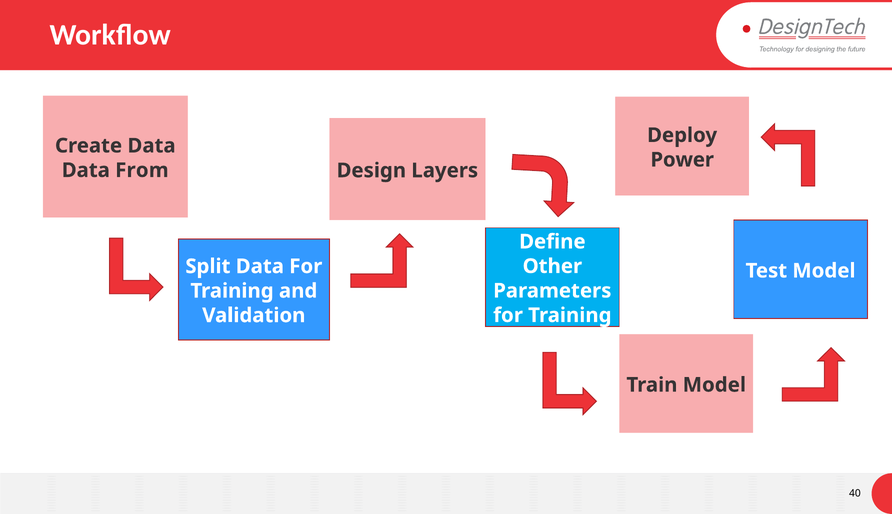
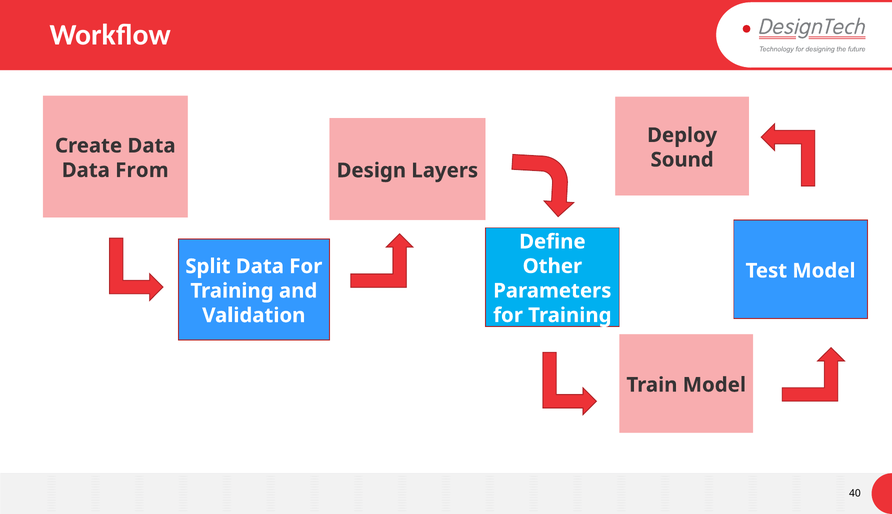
Power: Power -> Sound (682, 160)
